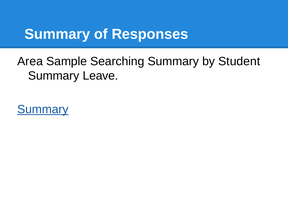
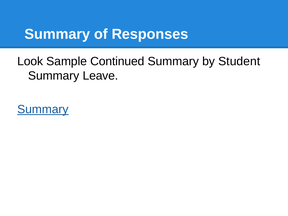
Area: Area -> Look (30, 61)
Searching: Searching -> Continued (117, 61)
